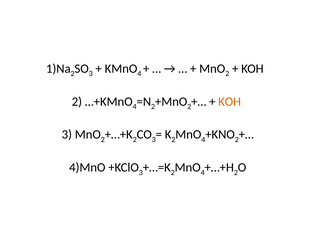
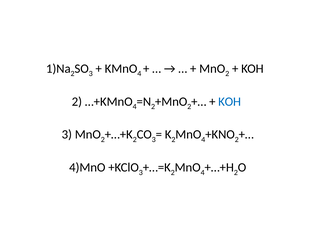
KOH colour: orange -> blue (230, 102)
